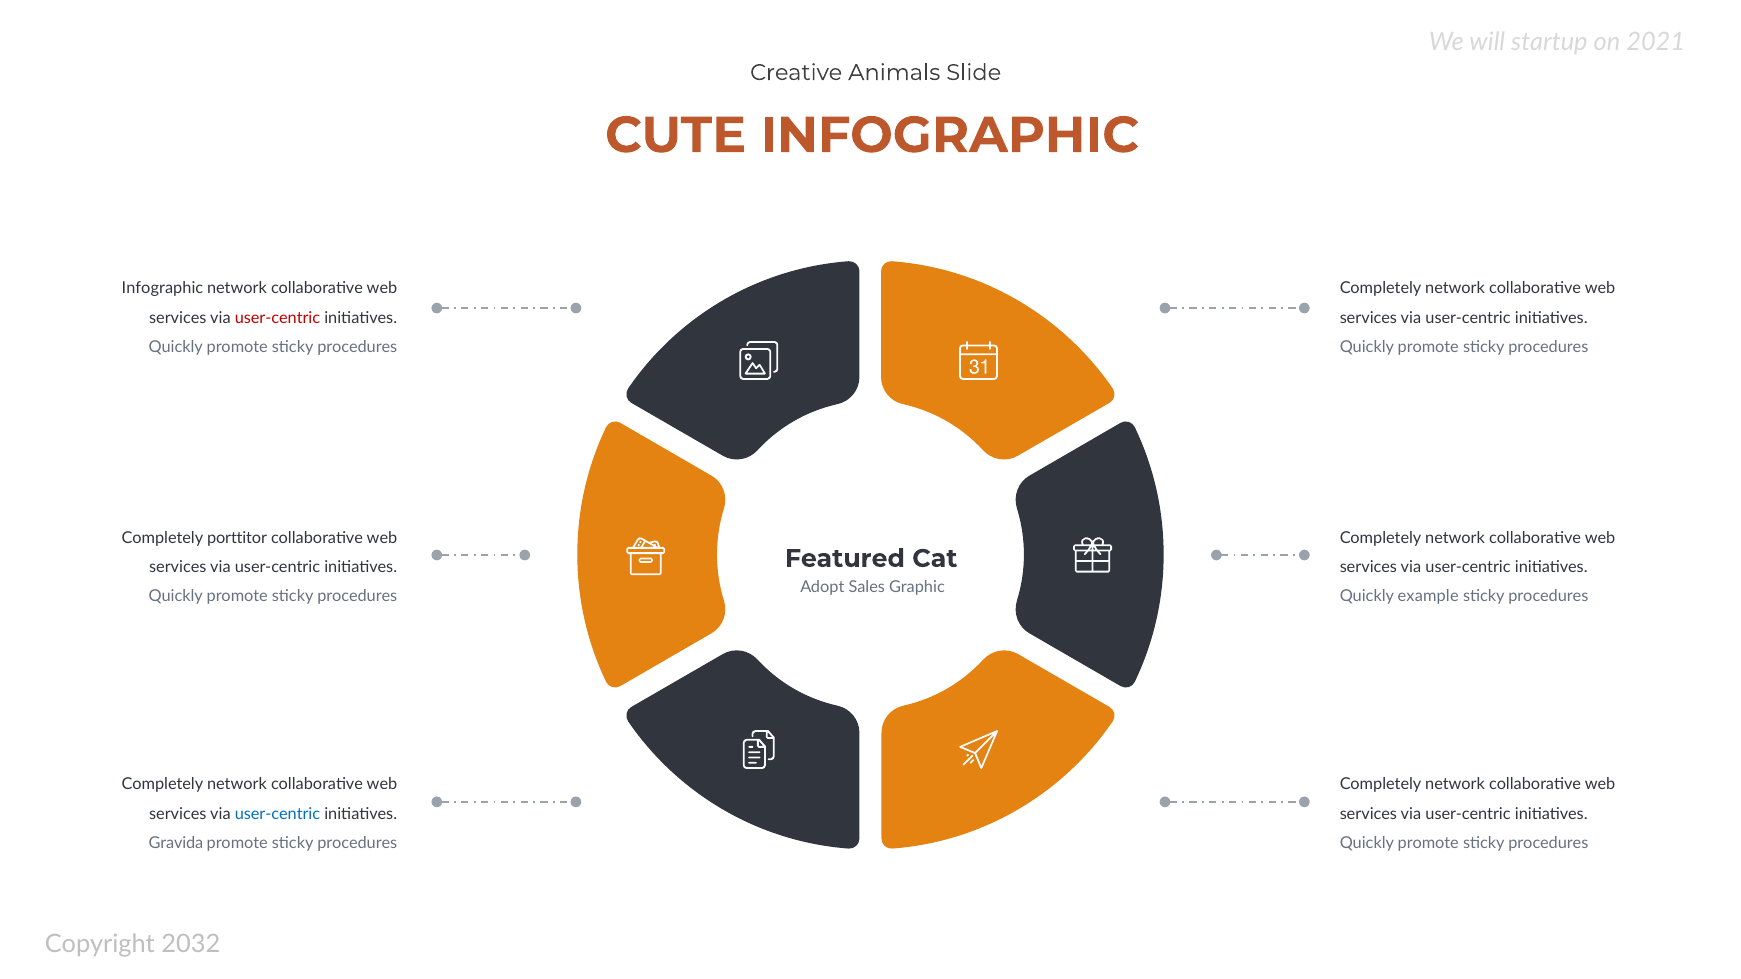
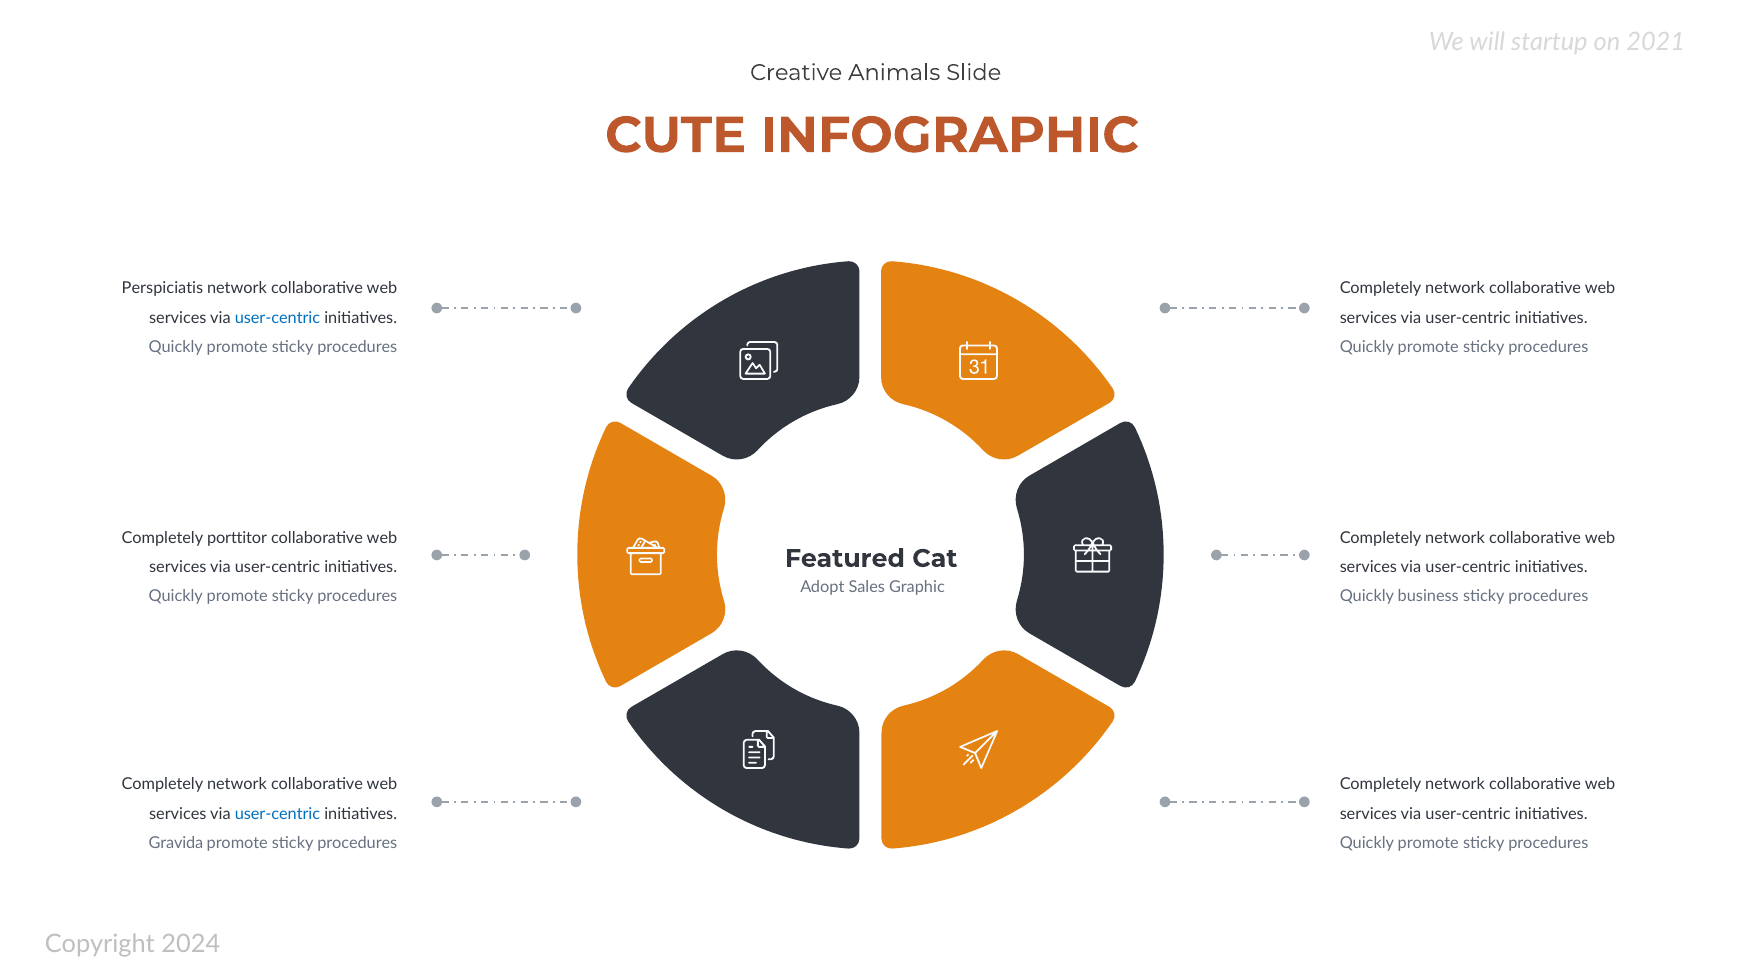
Infographic: Infographic -> Perspiciatis (162, 289)
user-centric colour: red -> blue (277, 318)
example: example -> business (1428, 597)
2032: 2032 -> 2024 (191, 945)
